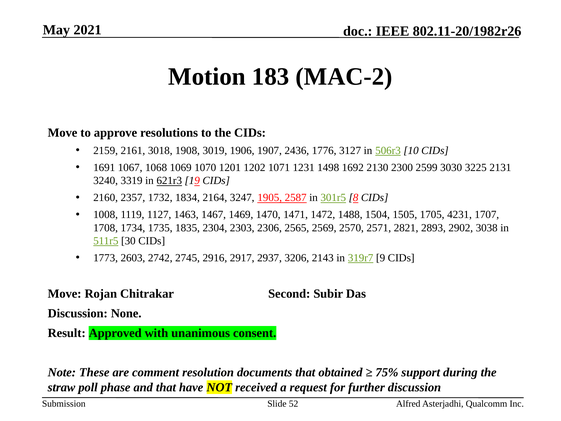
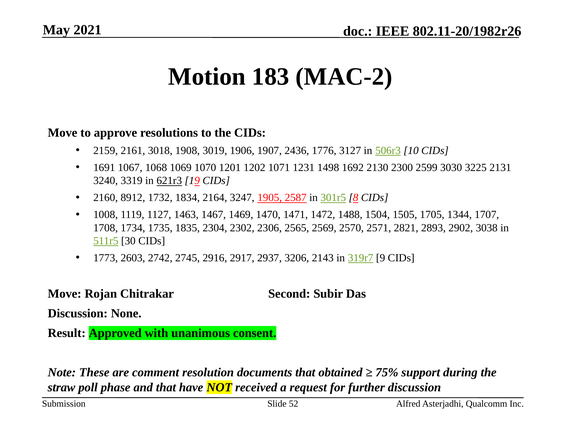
2357: 2357 -> 8912 (133, 198)
4231: 4231 -> 1344 (460, 215)
2303: 2303 -> 2302 (242, 228)
